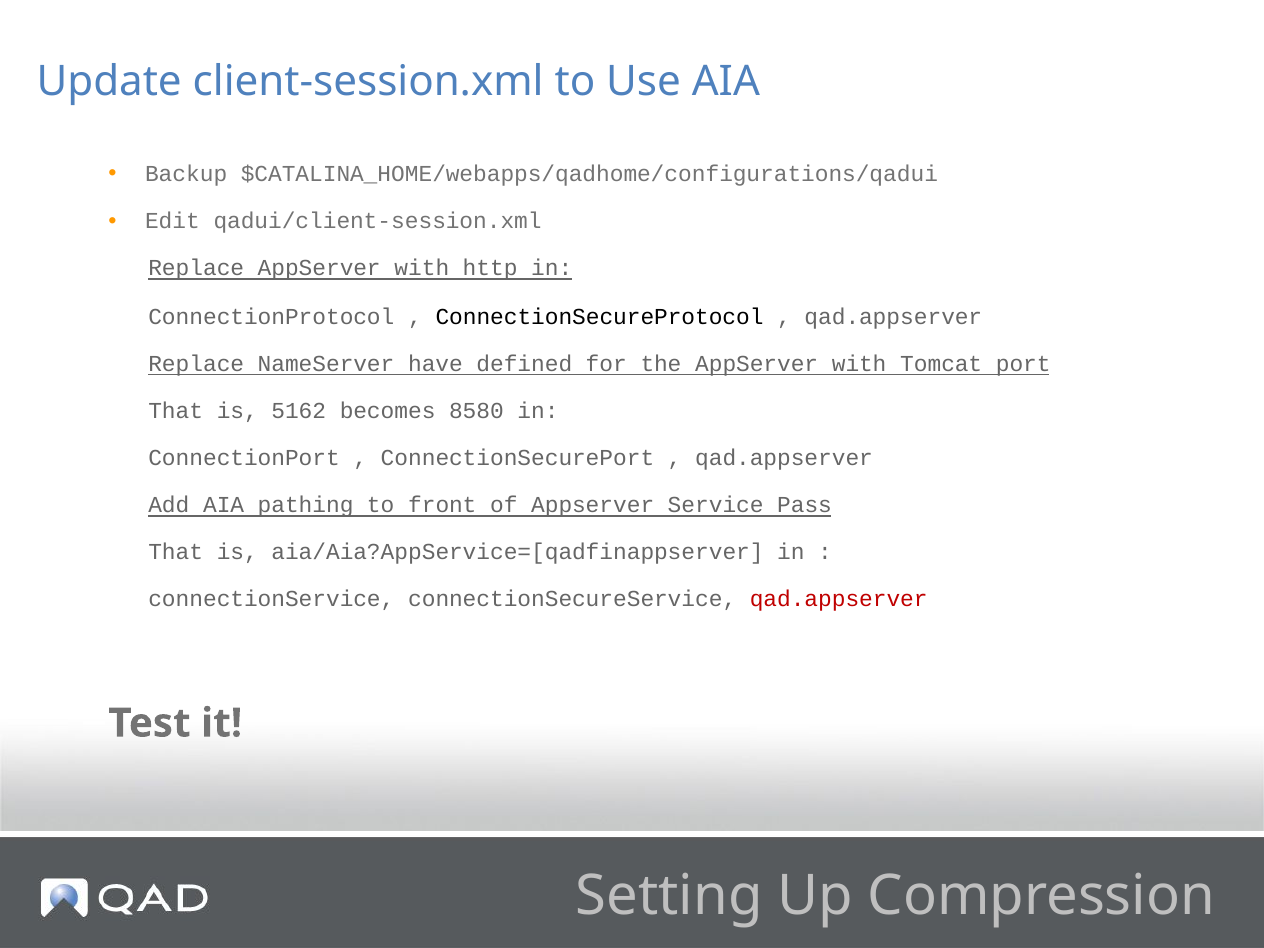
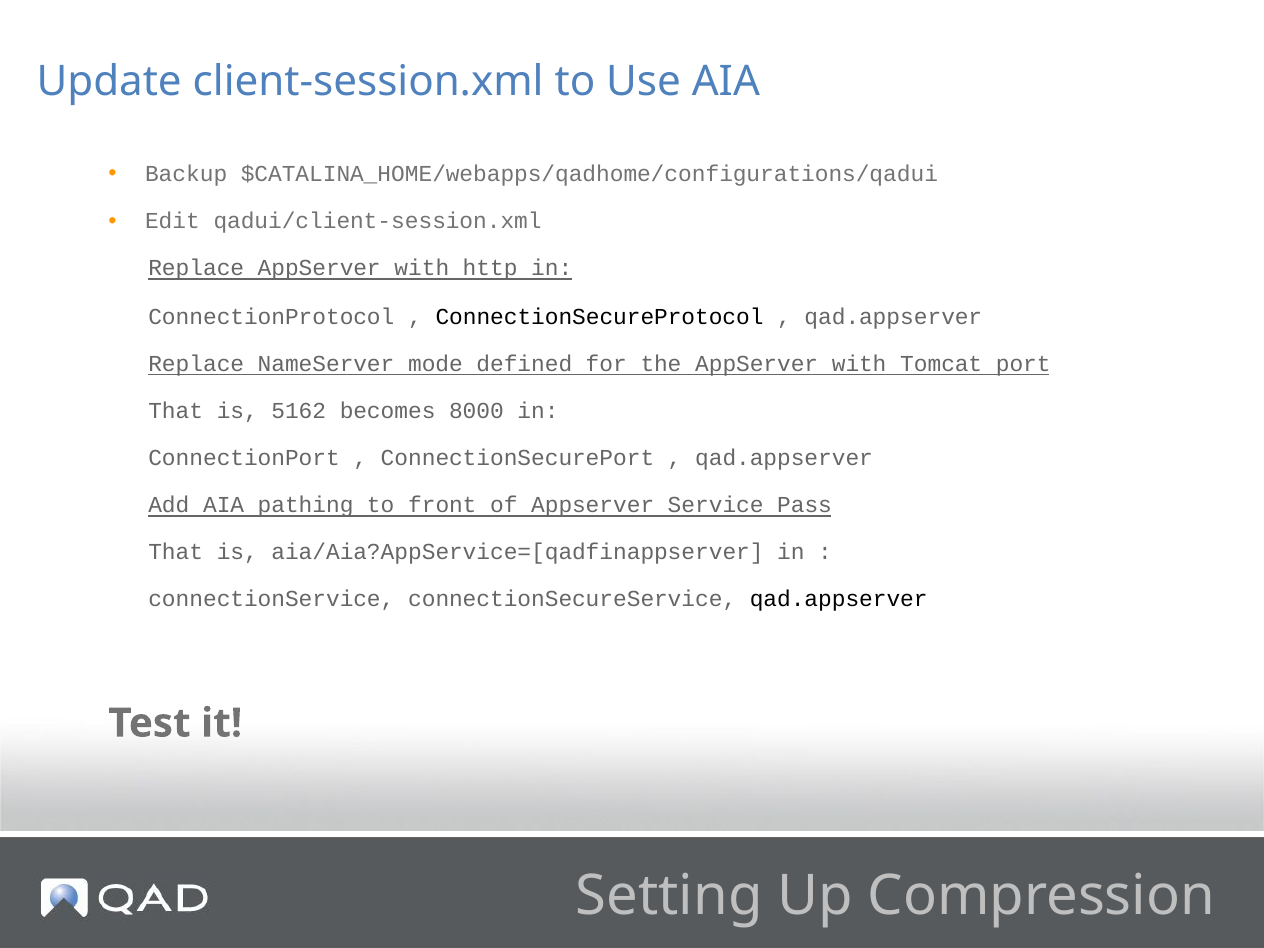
have: have -> mode (435, 364)
8580: 8580 -> 8000 (476, 411)
qad.appserver colour: red -> black (839, 599)
